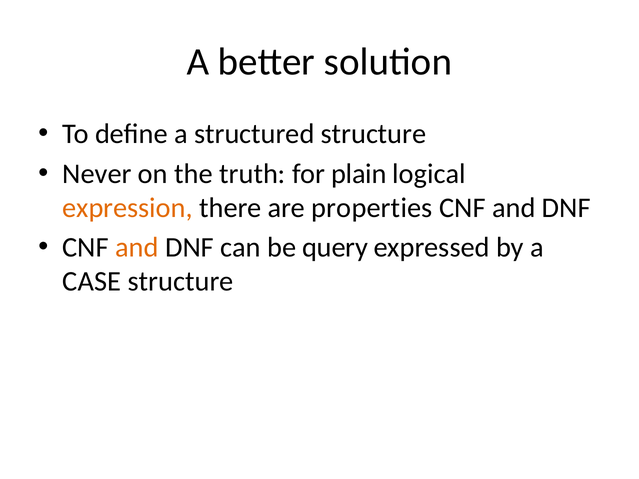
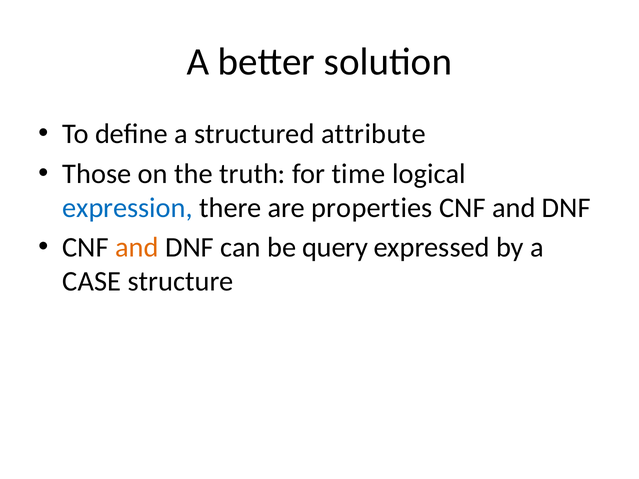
structured structure: structure -> attribute (373, 134)
Never: Never -> Those (97, 174)
plain: plain -> time (359, 174)
expression colour: orange -> blue (127, 208)
